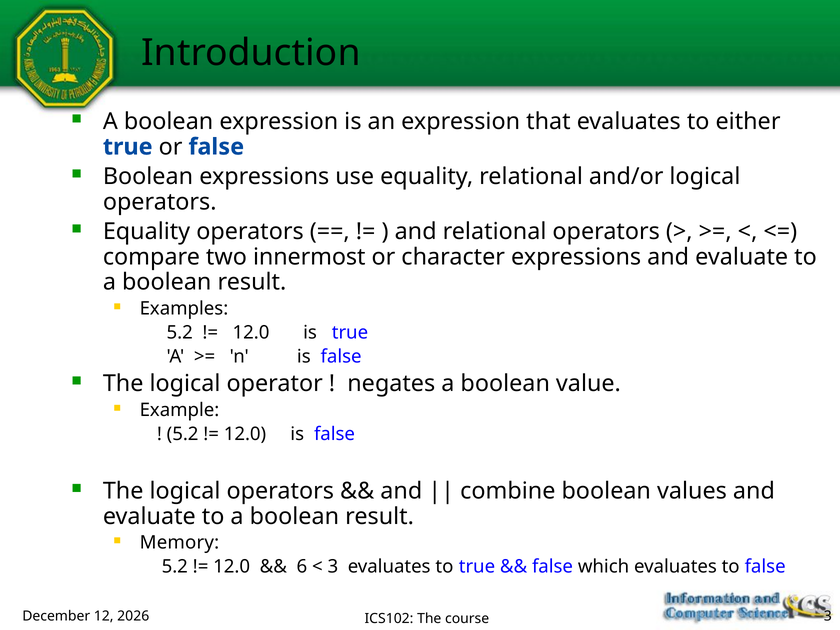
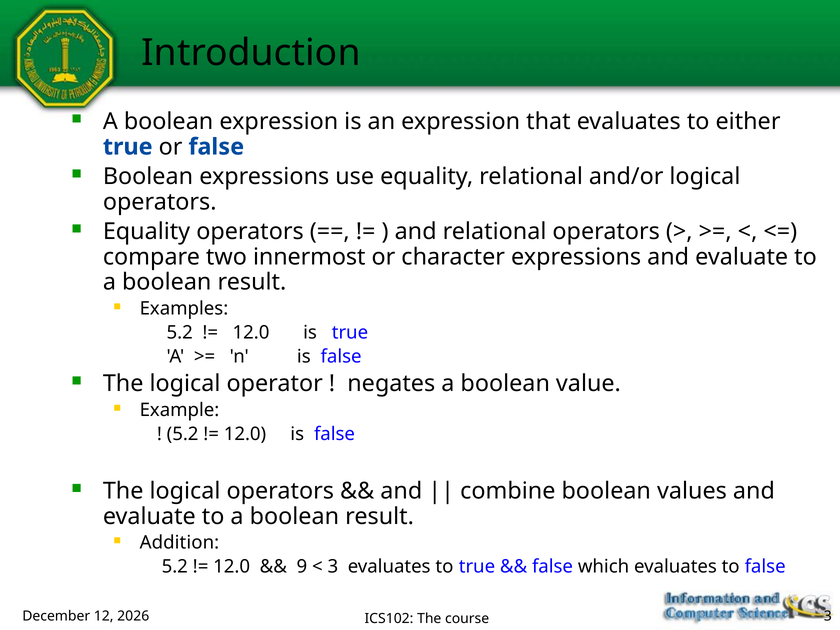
Memory: Memory -> Addition (179, 543)
6: 6 -> 9 (302, 567)
